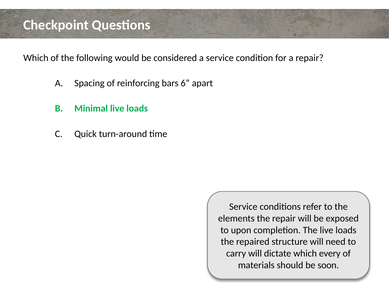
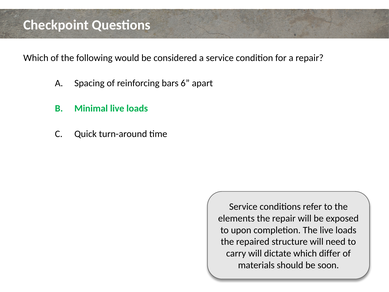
every: every -> differ (330, 253)
